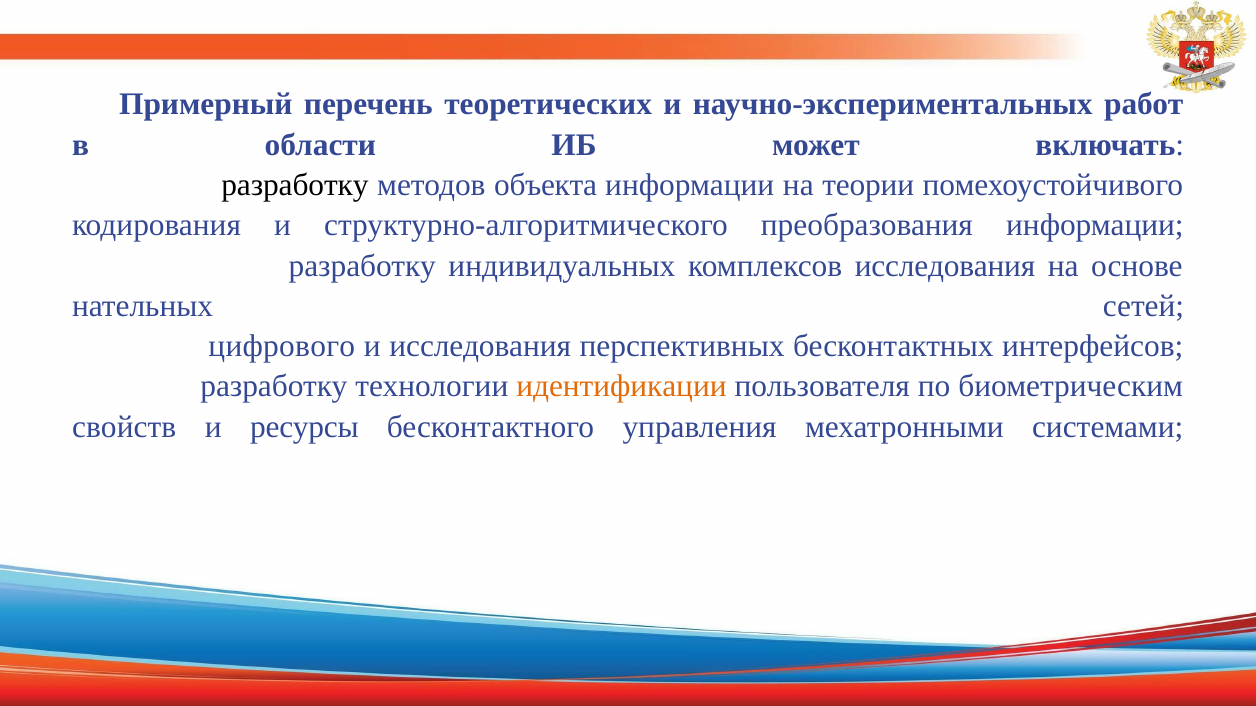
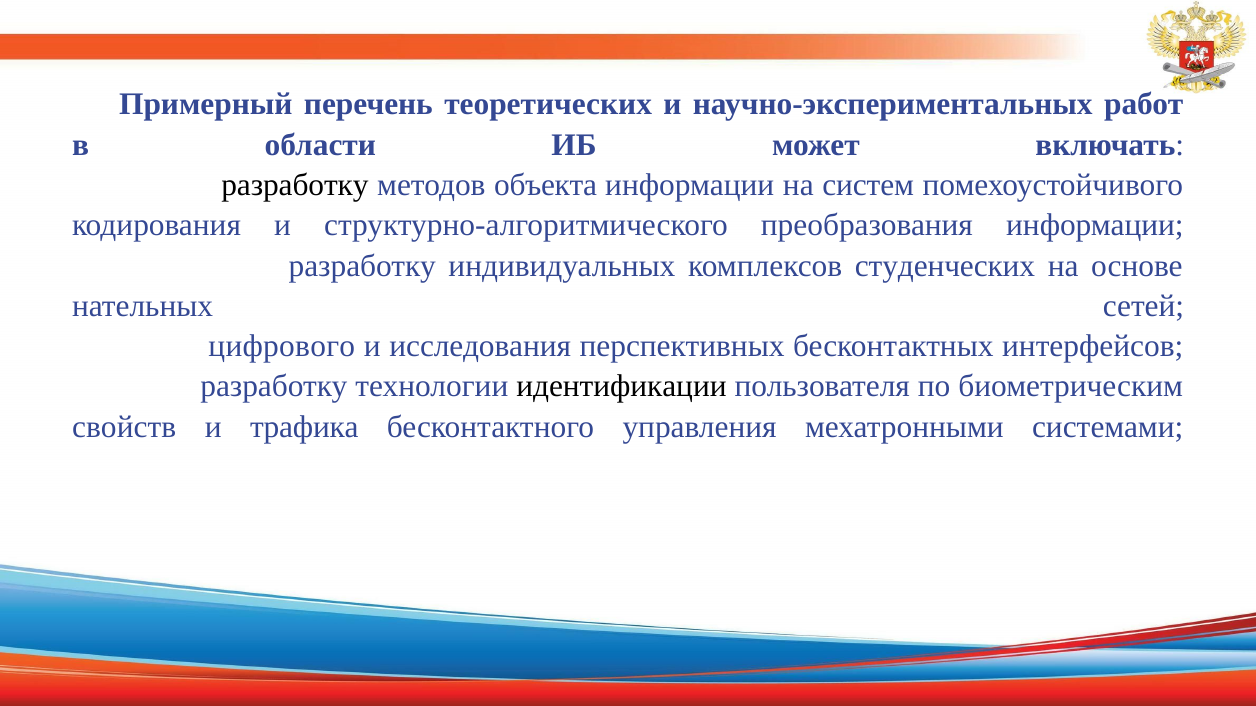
теории: теории -> систем (868, 185)
комплексов исследования: исследования -> студенческих (945, 266)
идентификации colour: orange -> black (621, 387)
ресурсы: ресурсы -> трафика (304, 427)
